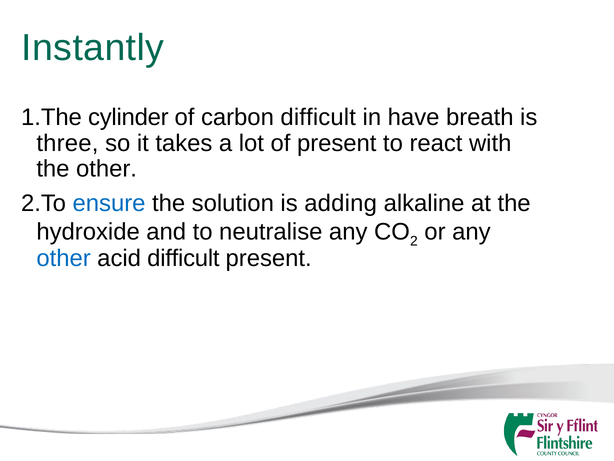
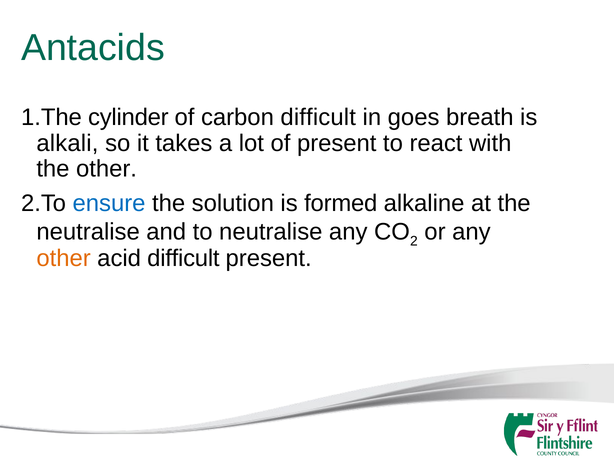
Instantly: Instantly -> Antacids (93, 48)
have: have -> goes (414, 117)
three: three -> alkali (67, 143)
adding: adding -> formed (341, 203)
hydroxide: hydroxide -> neutralise (88, 232)
other colour: blue -> orange (64, 258)
